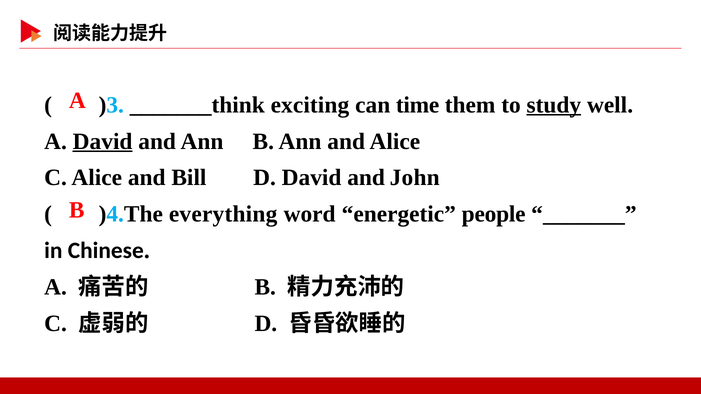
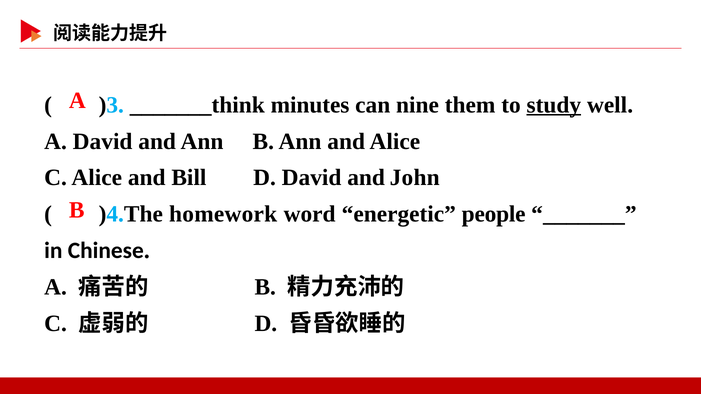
exciting: exciting -> minutes (310, 105)
time: time -> nine (418, 105)
David underline: present -> none (103, 141)
everything: everything -> homework (223, 214)
